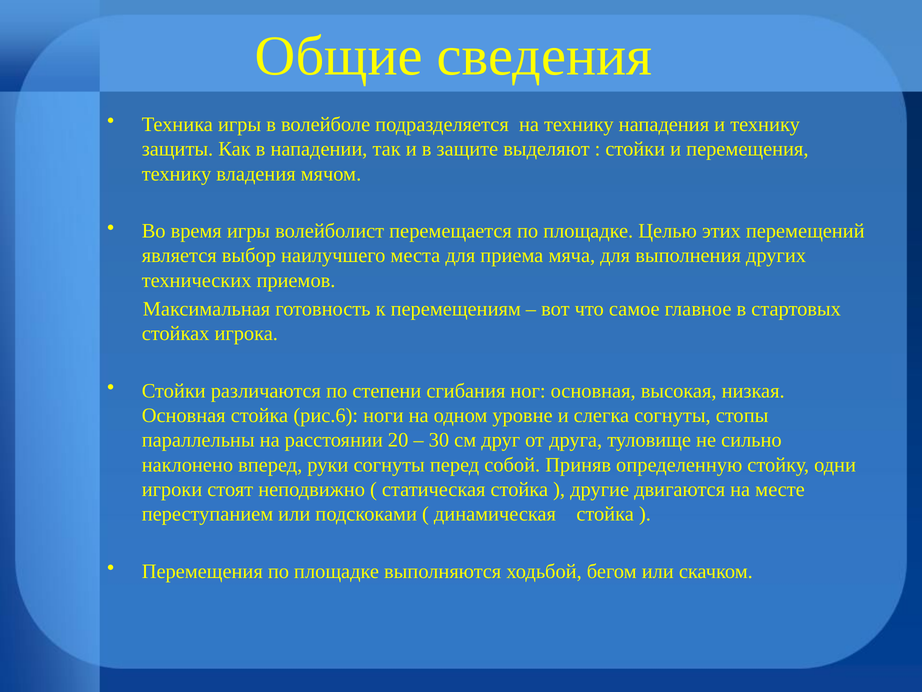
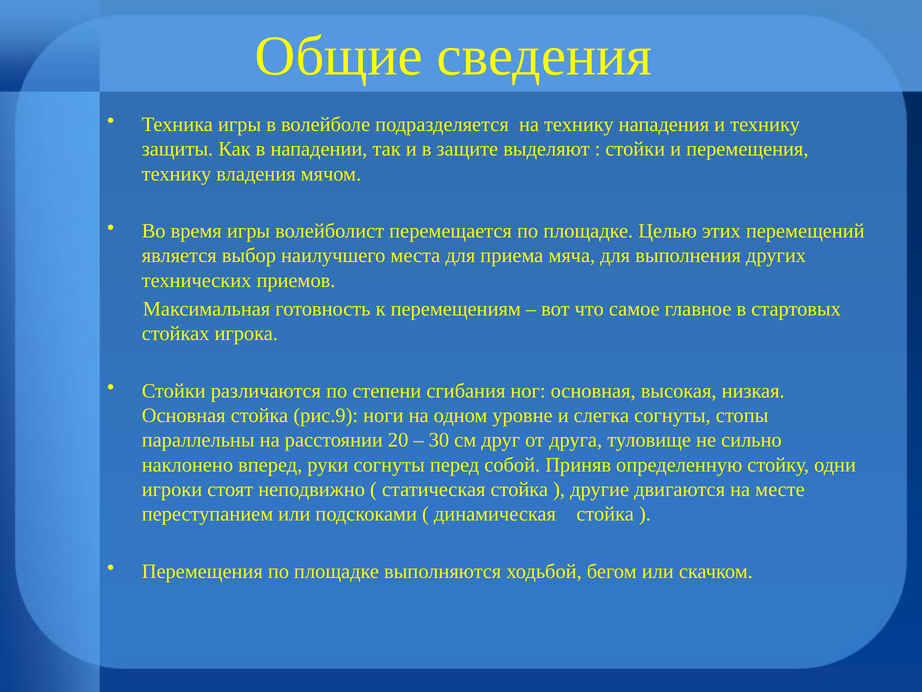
рис.6: рис.6 -> рис.9 (326, 415)
